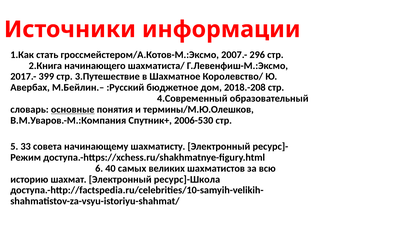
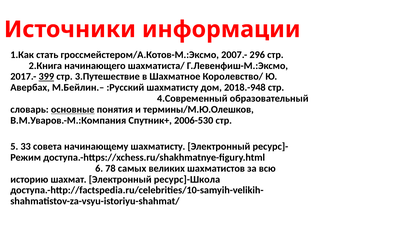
399 underline: none -> present (46, 77)
:Русский бюджетное: бюджетное -> шахматисту (172, 88)
2018.-208: 2018.-208 -> 2018.-948 (245, 88)
40: 40 -> 78 (110, 169)
